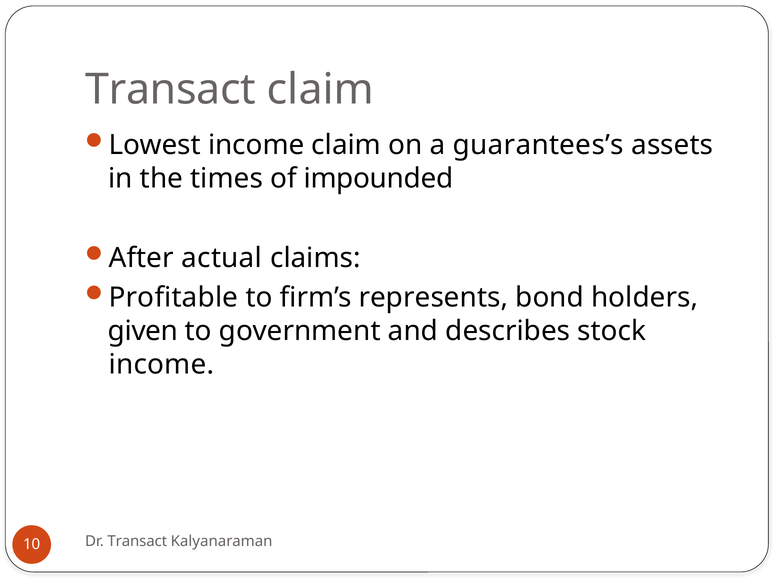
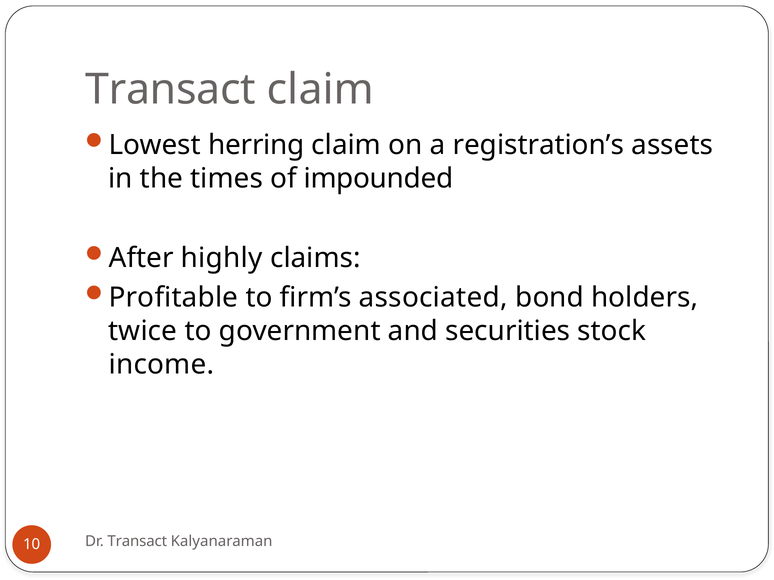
Lowest income: income -> herring (256, 145)
guarantees’s: guarantees’s -> registration’s (538, 145)
actual: actual -> highly (222, 258)
represents: represents -> associated (433, 298)
given: given -> twice (143, 331)
describes: describes -> securities (508, 331)
